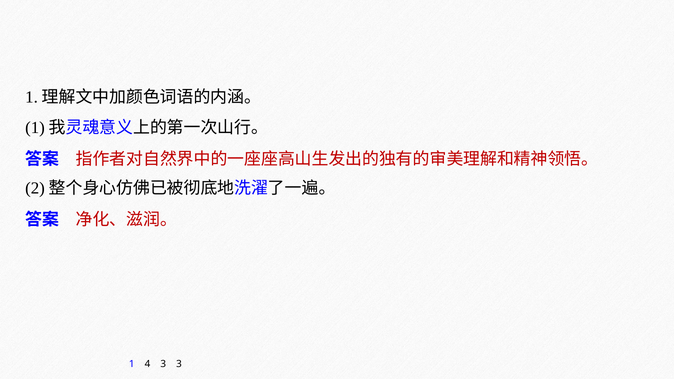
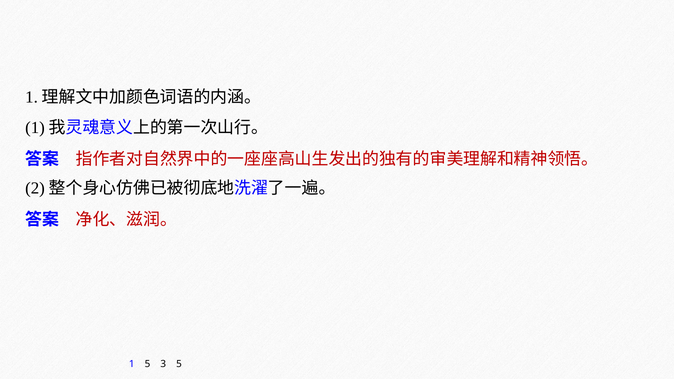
1 4: 4 -> 5 (147, 364)
3 3: 3 -> 5 (179, 364)
